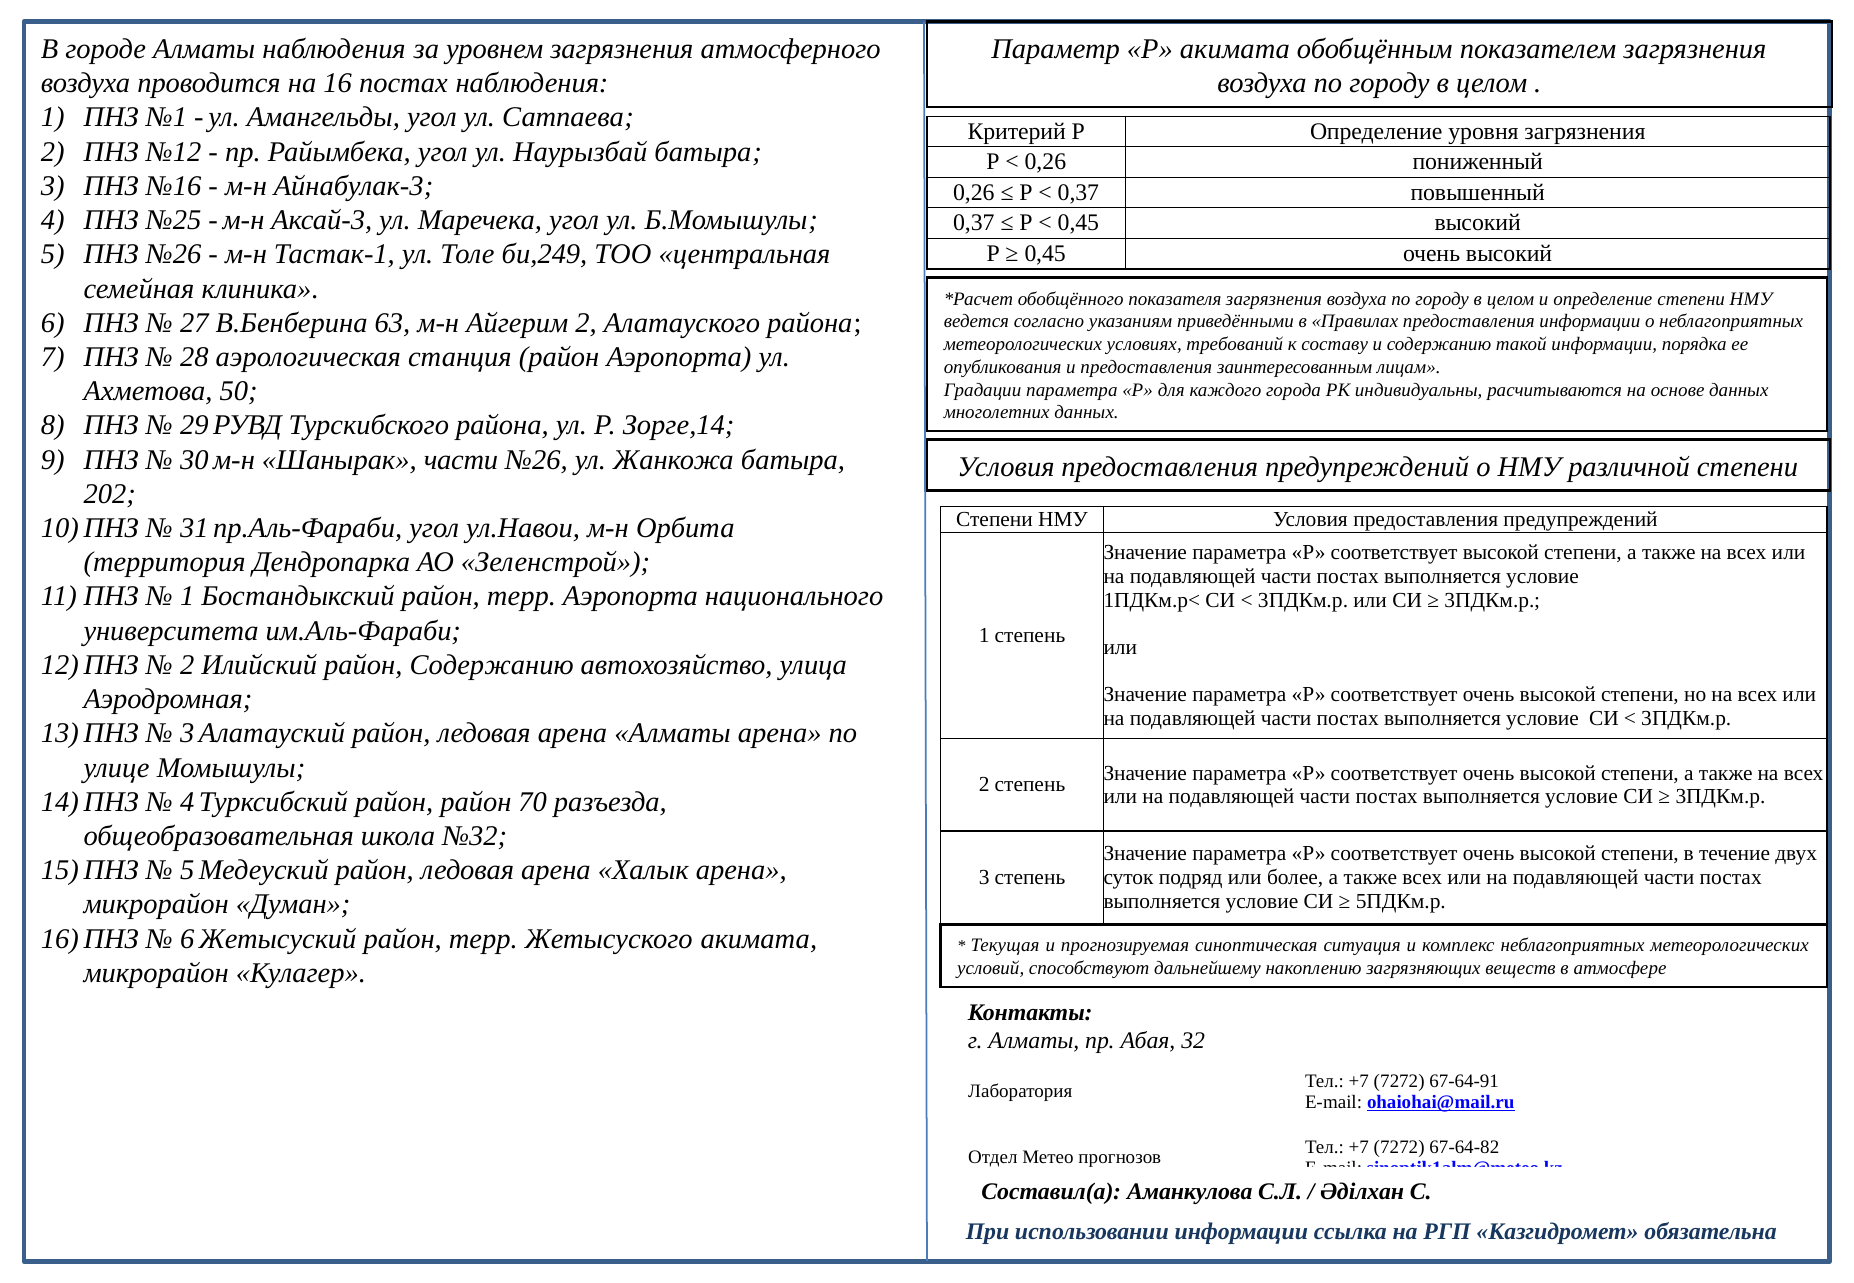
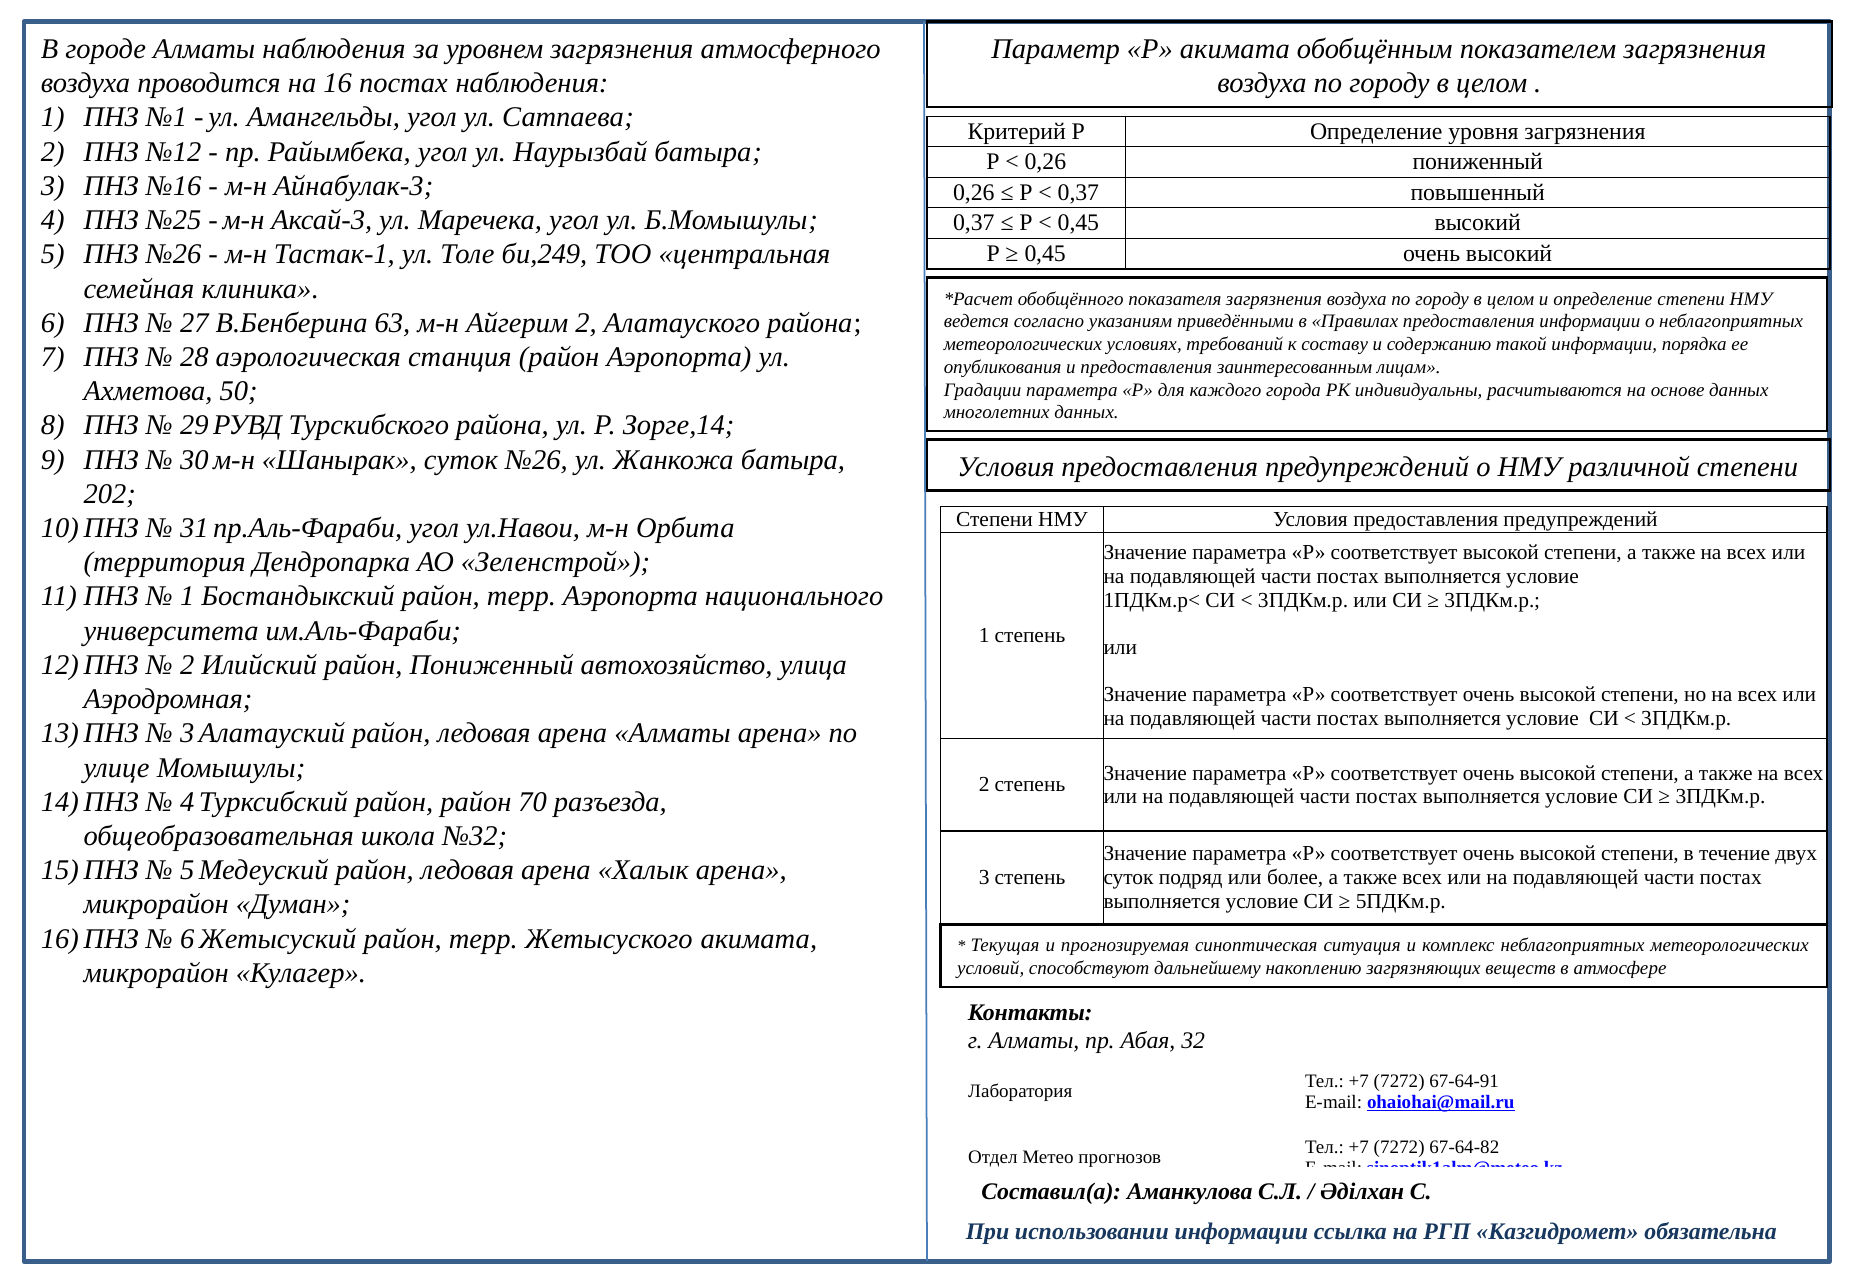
Шанырак части: части -> суток (461, 460)
район Содержанию: Содержанию -> Пониженный (492, 665)
